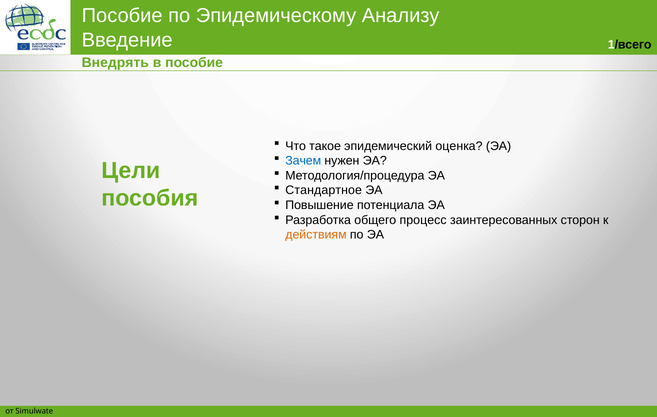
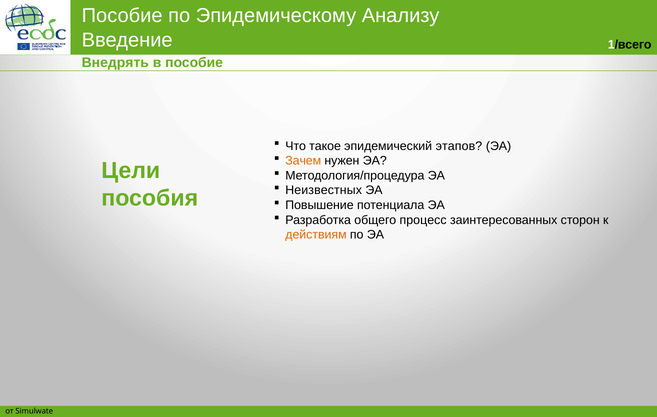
оценка: оценка -> этапов (459, 146)
Зачем colour: blue -> orange (303, 161)
Стандартное: Стандартное -> Неизвестных (324, 190)
